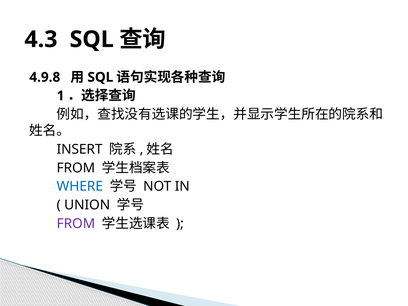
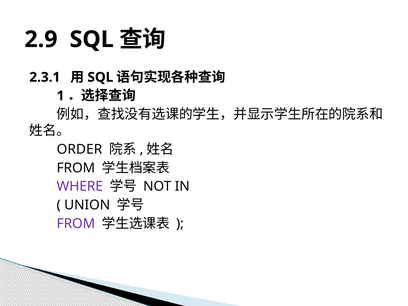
4.3: 4.3 -> 2.9 (41, 39)
4.9.8: 4.9.8 -> 2.3.1 (45, 77)
INSERT: INSERT -> ORDER (79, 149)
WHERE colour: blue -> purple (80, 186)
